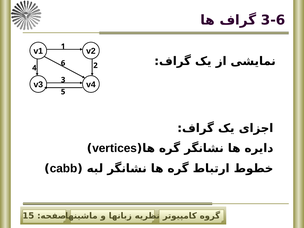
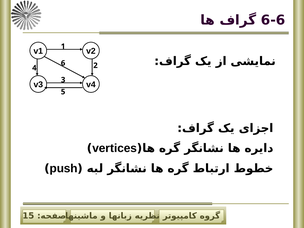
3-6: 3-6 -> 6-6 (273, 20)
cabb: cabb -> push (64, 168)
